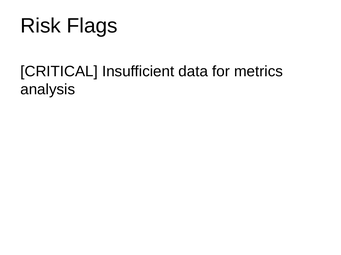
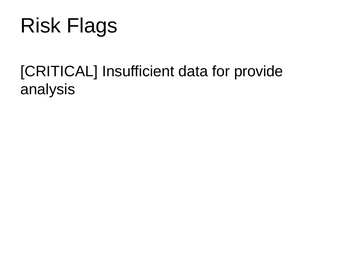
metrics: metrics -> provide (259, 72)
